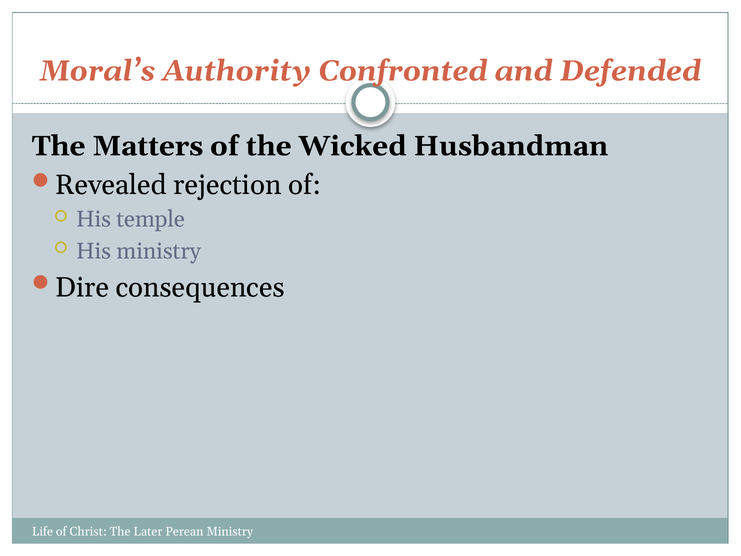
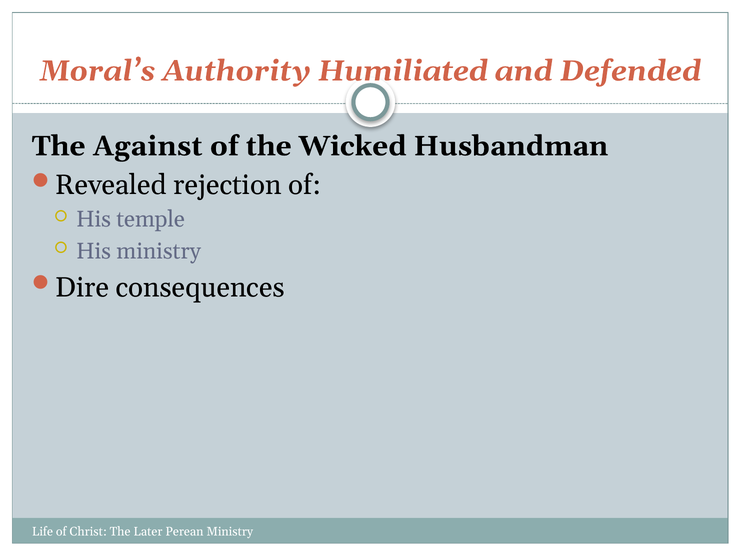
Confronted: Confronted -> Humiliated (403, 71)
Matters: Matters -> Against (148, 146)
